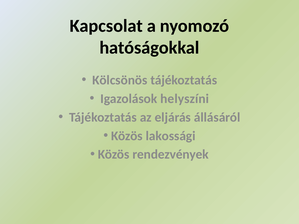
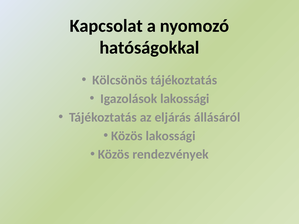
Igazolások helyszíni: helyszíni -> lakossági (185, 99)
